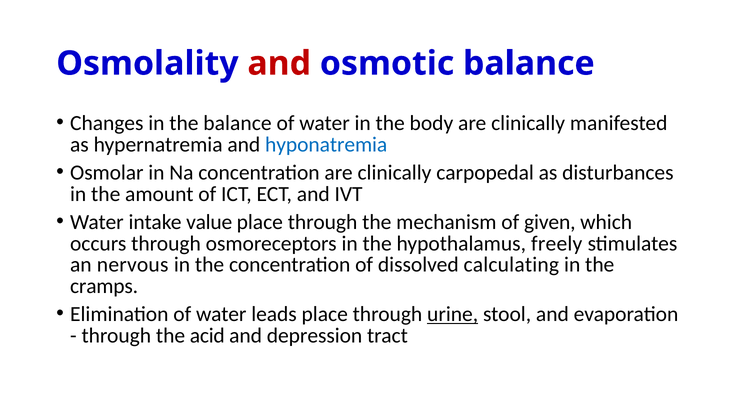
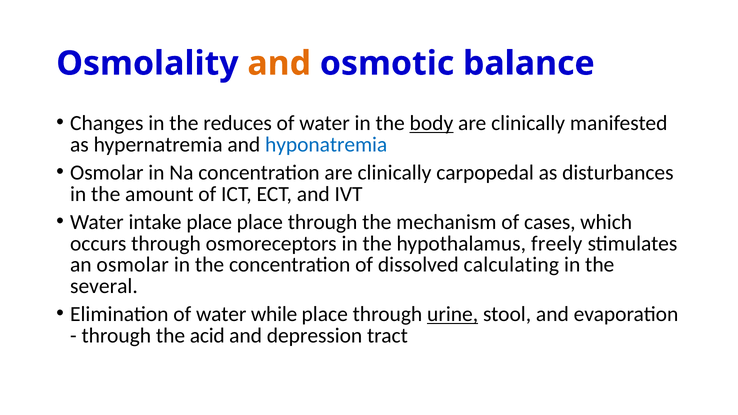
and colour: red -> orange (279, 63)
the balance: balance -> reduces (238, 123)
body underline: none -> present (431, 123)
intake value: value -> place (209, 222)
given: given -> cases (550, 222)
an nervous: nervous -> osmolar (133, 265)
cramps: cramps -> several (104, 286)
leads: leads -> while (274, 314)
